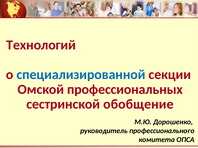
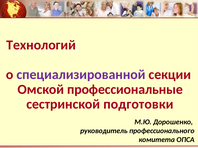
специализированной colour: blue -> purple (81, 75)
профессиональных: профессиональных -> профессиональные (125, 90)
обобщение: обобщение -> подготовки (138, 105)
